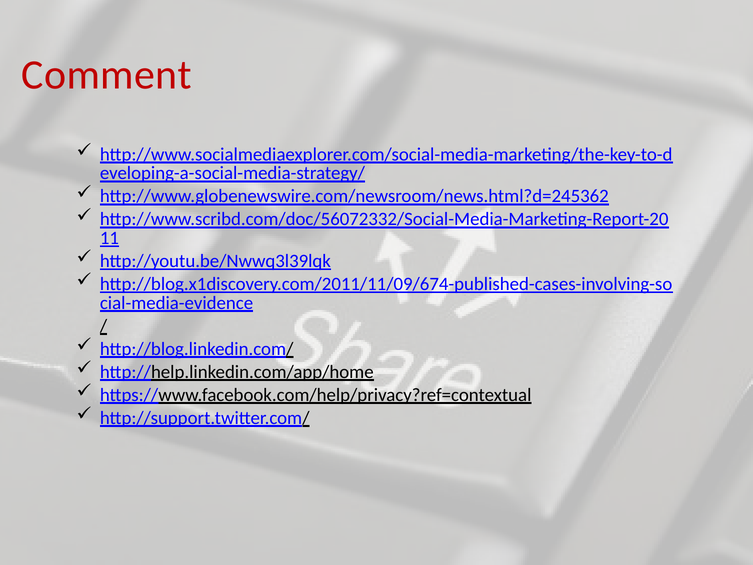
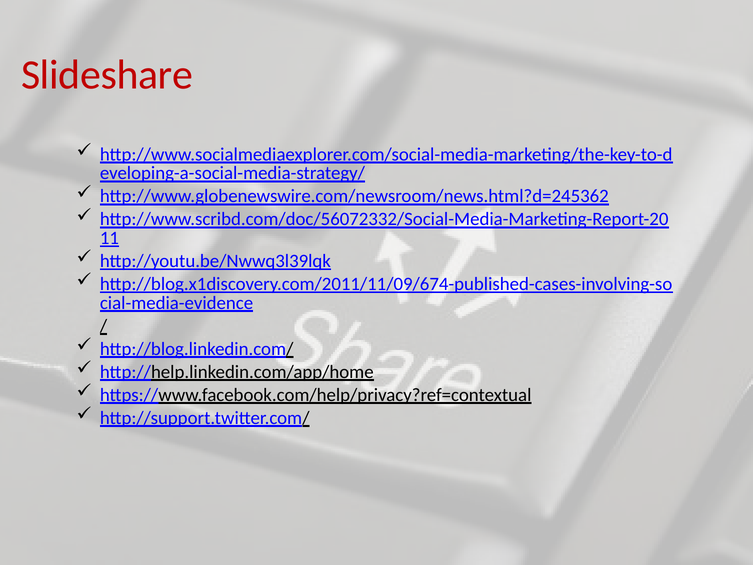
Comment: Comment -> Slideshare (107, 75)
